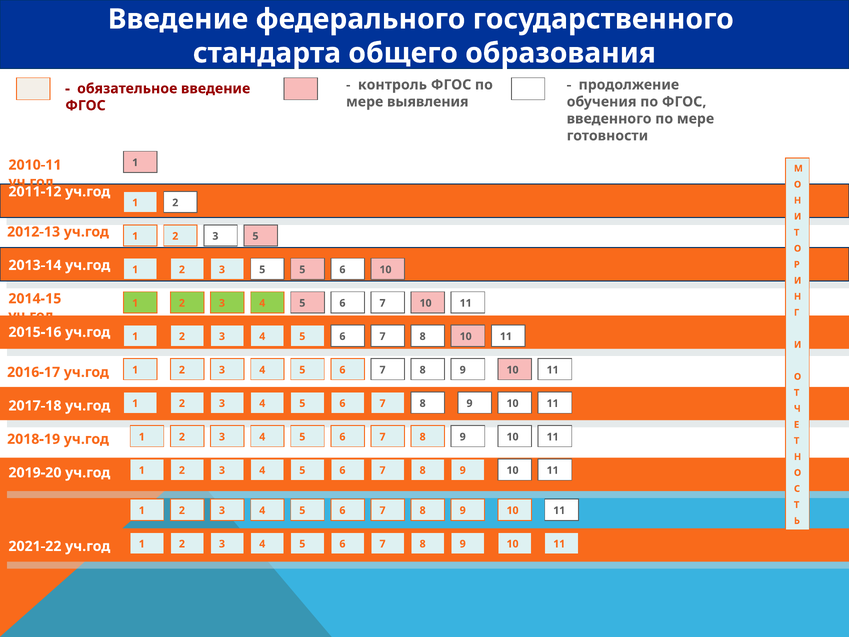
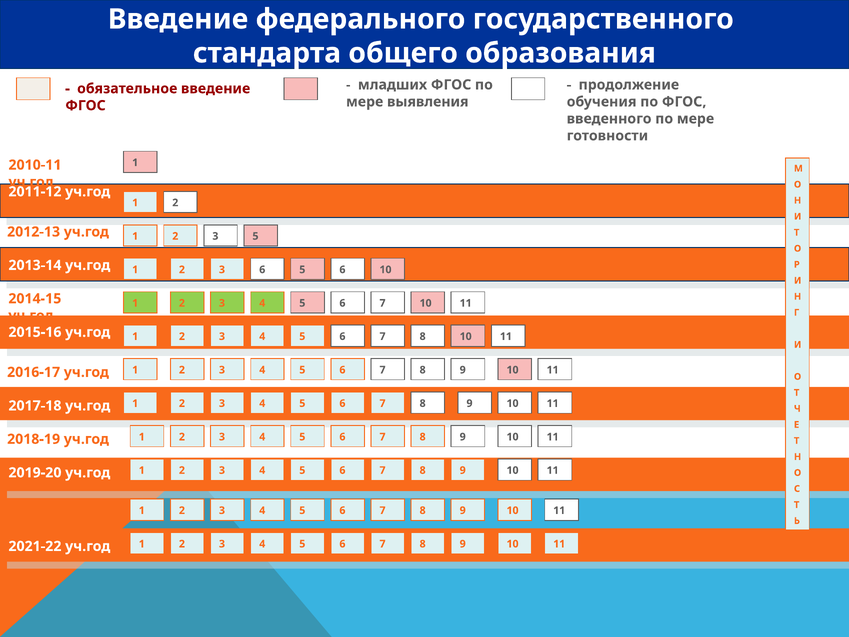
контроль: контроль -> младших (392, 85)
5: 5 -> 6 (262, 270)
